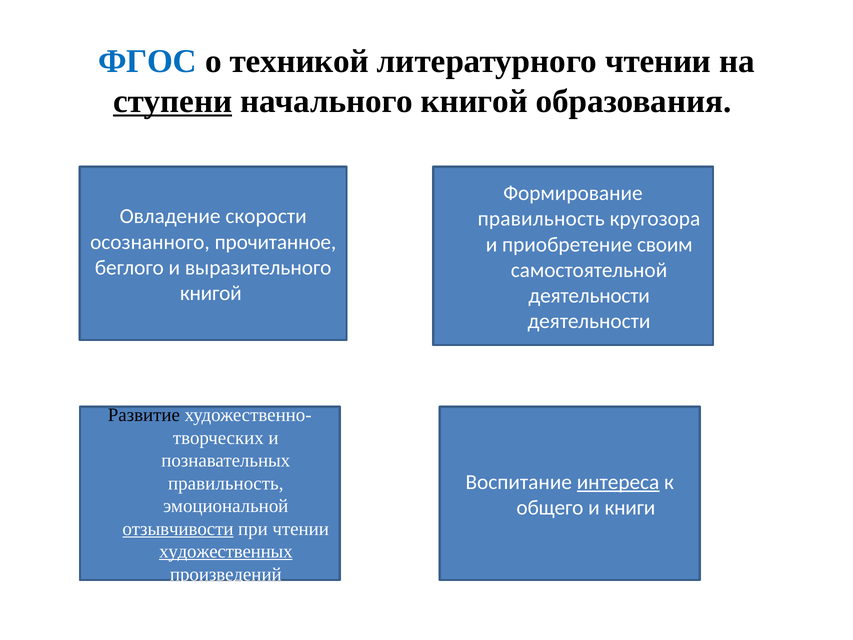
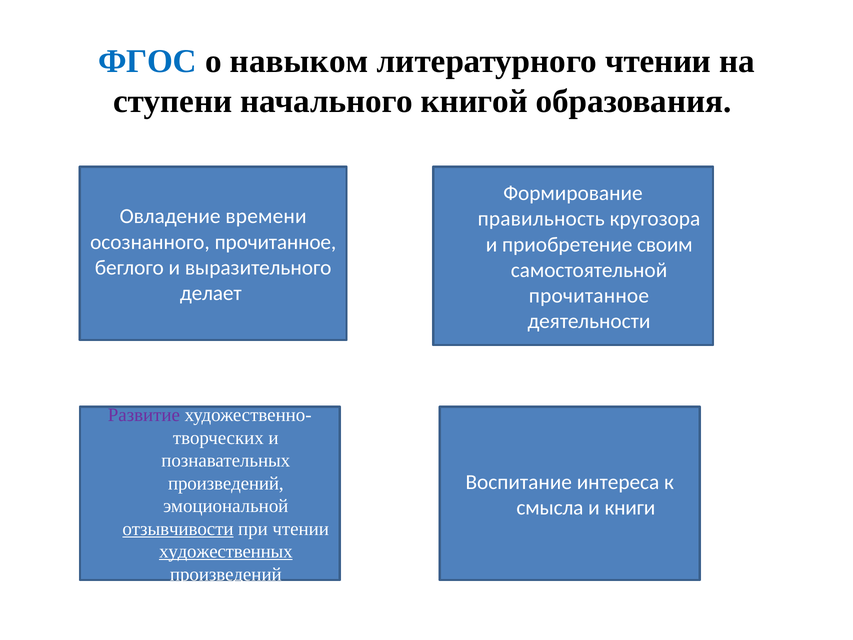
техникой: техникой -> навыком (299, 61)
ступени underline: present -> none (173, 101)
скорости: скорости -> времени (266, 216)
книгой: книгой -> делает (211, 293)
деятельности: деятельности -> прочитанное (589, 296)
Развитие colour: black -> purple (144, 415)
интереса underline: present -> none (618, 482)
правильность: правильность -> произведений (226, 483)
общего: общего -> смысла (550, 507)
